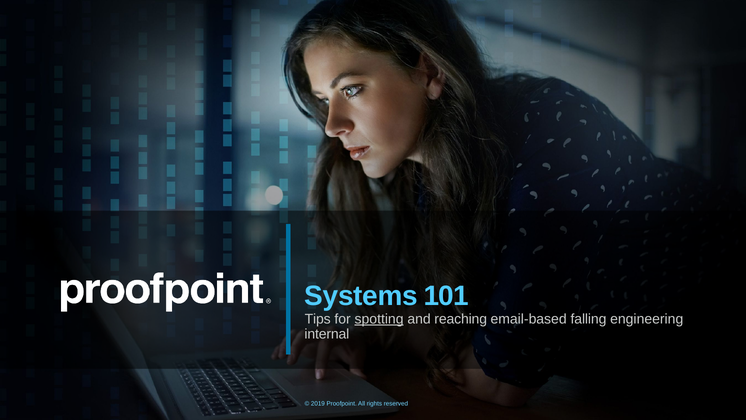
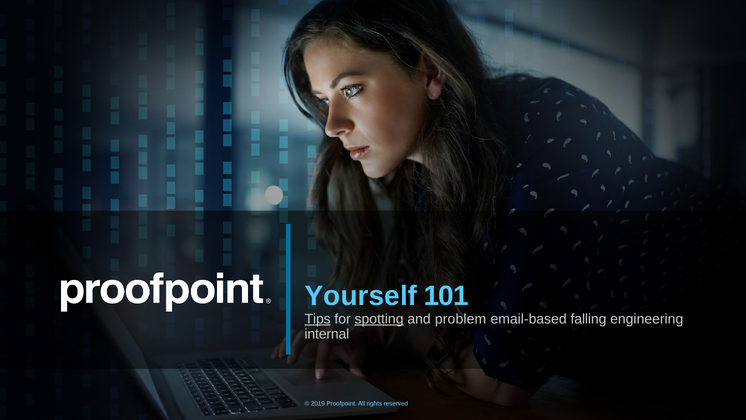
Systems: Systems -> Yourself (361, 296)
Tips underline: none -> present (318, 319)
reaching: reaching -> problem (461, 319)
